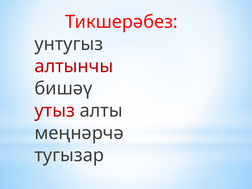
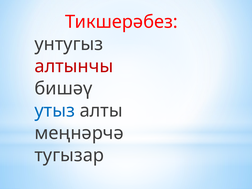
утыз colour: red -> blue (55, 111)
